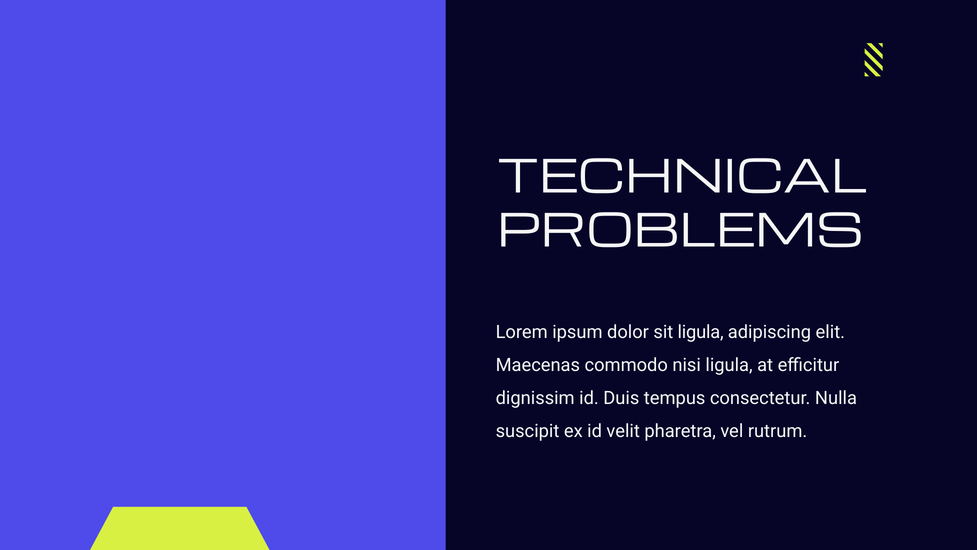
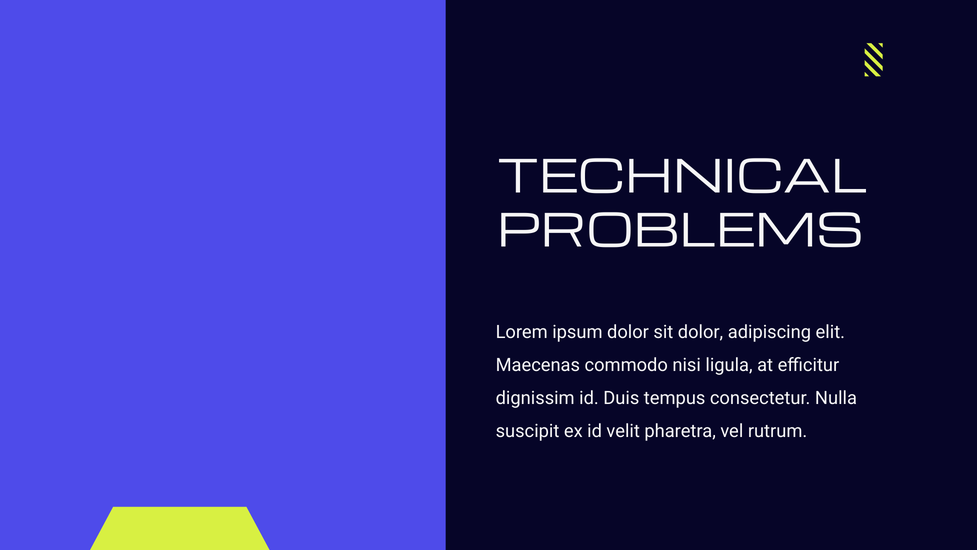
sit ligula: ligula -> dolor (701, 332)
